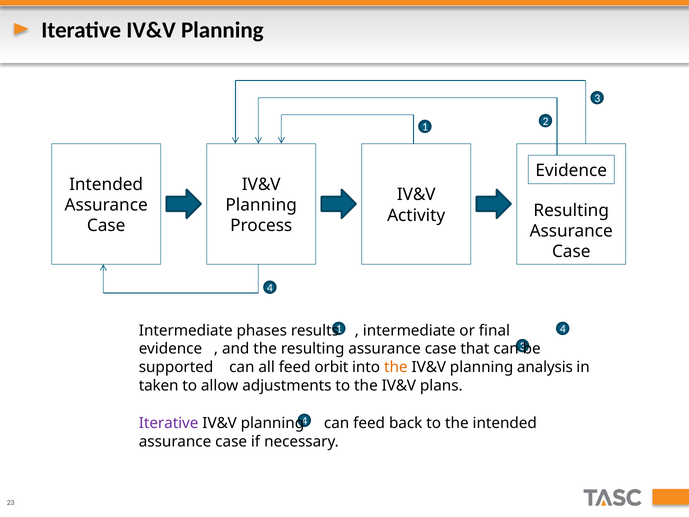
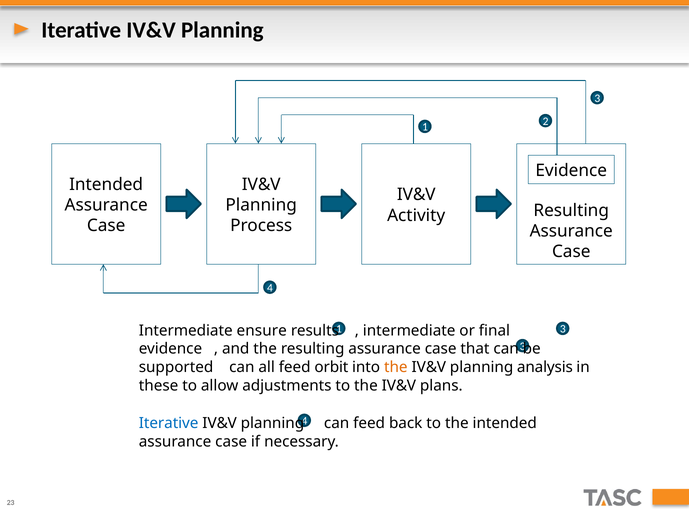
4: 4 -> 3 (563, 329)
phases: phases -> ensure (262, 330)
taken: taken -> these (159, 385)
Iterative colour: purple -> blue (169, 423)
